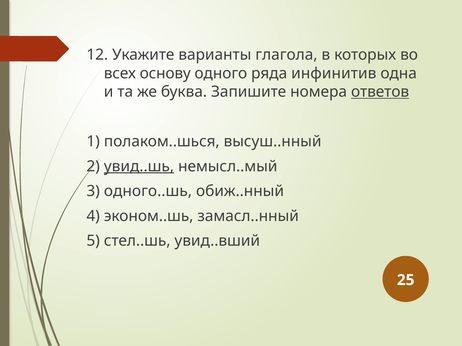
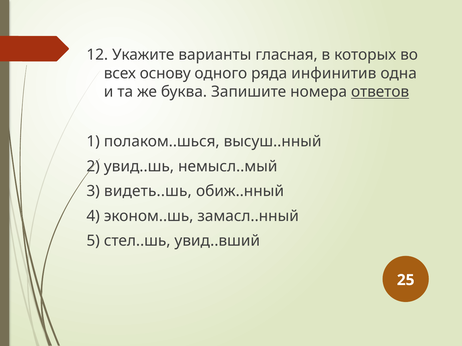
глагола: глагола -> гласная (287, 55)
увид..шь underline: present -> none (139, 167)
одного..шь: одного..шь -> видеть..шь (148, 191)
